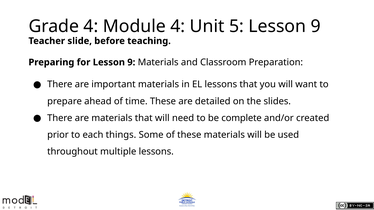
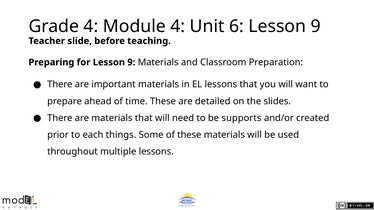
5: 5 -> 6 (236, 26)
complete: complete -> supports (241, 118)
